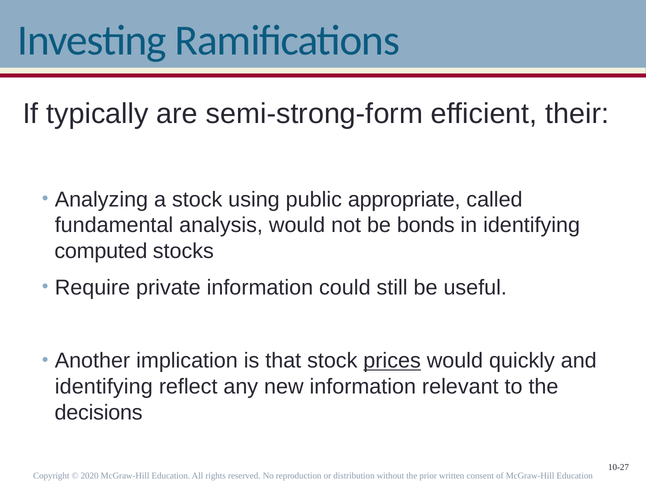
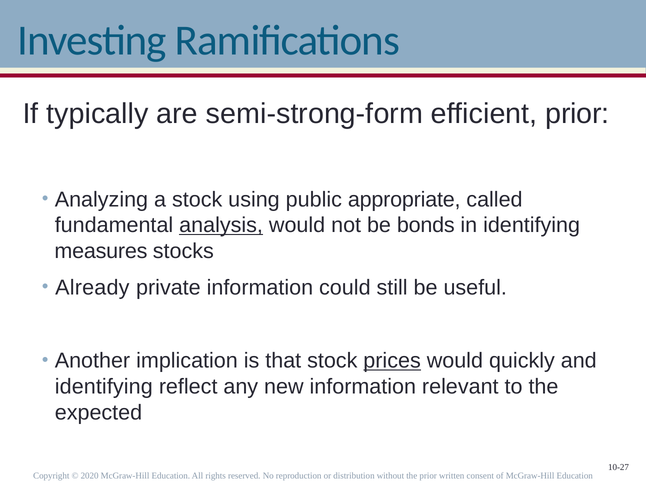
efficient their: their -> prior (577, 114)
analysis underline: none -> present (221, 225)
computed: computed -> measures (101, 251)
Require: Require -> Already (92, 288)
decisions: decisions -> expected (98, 413)
